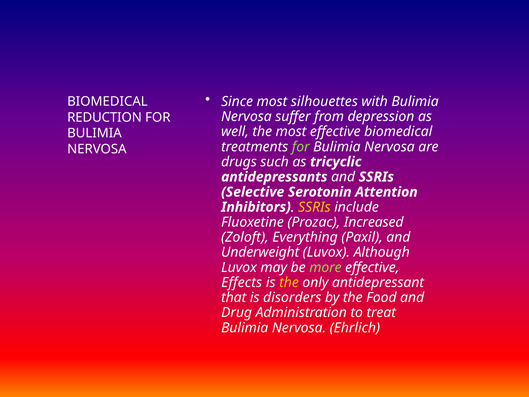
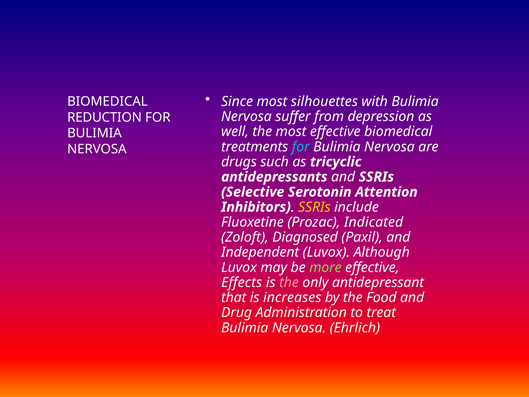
for colour: light green -> light blue (301, 147)
Increased: Increased -> Indicated (374, 222)
Everything: Everything -> Diagnosed (305, 237)
Underweight: Underweight -> Independent (260, 252)
the colour: yellow -> pink (289, 282)
disorders: disorders -> increases (292, 297)
